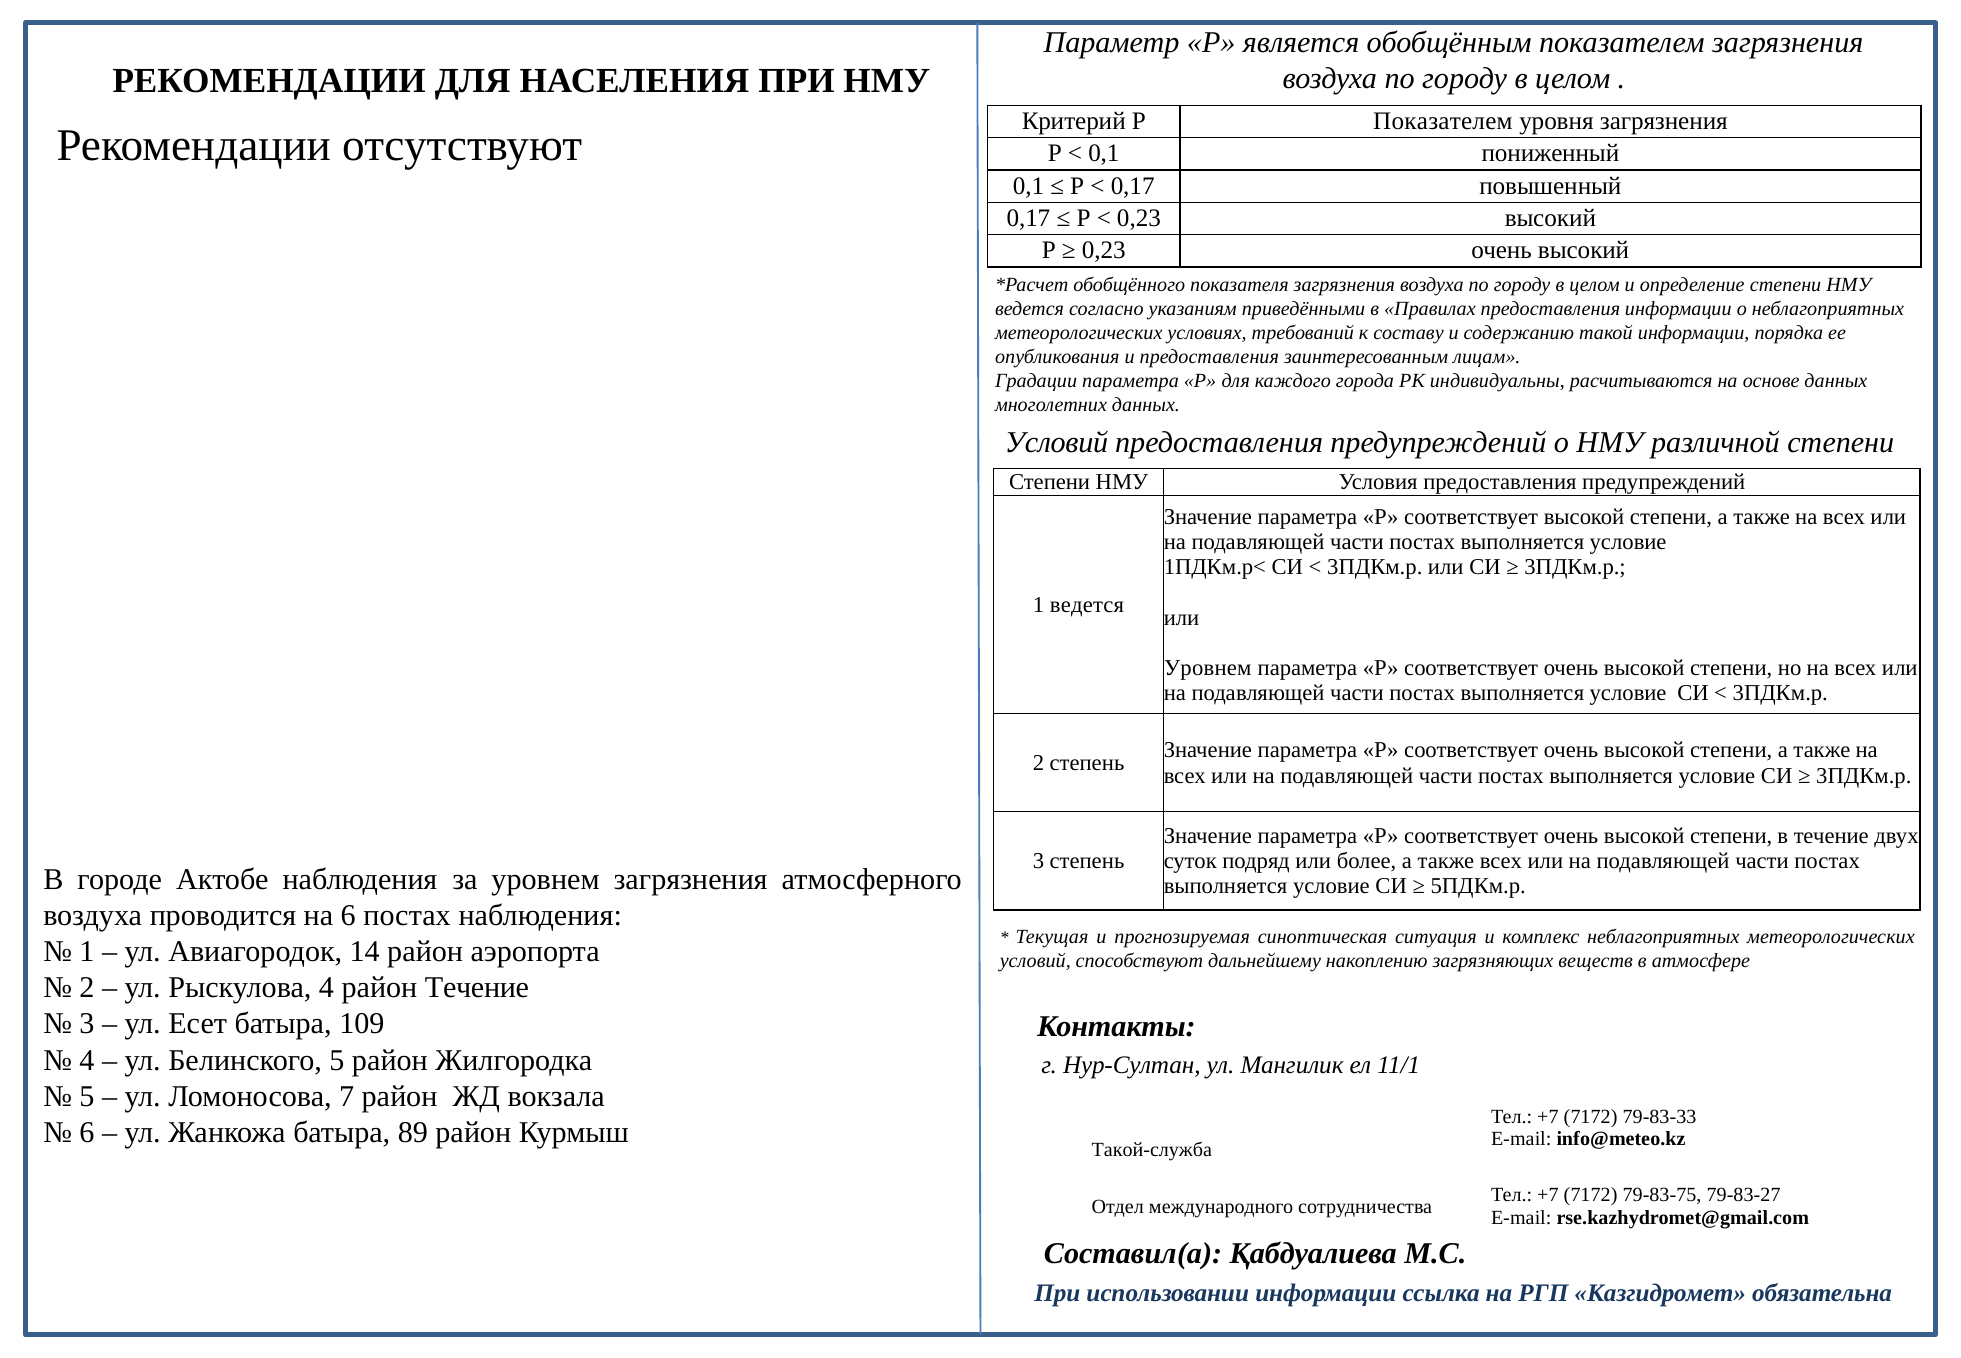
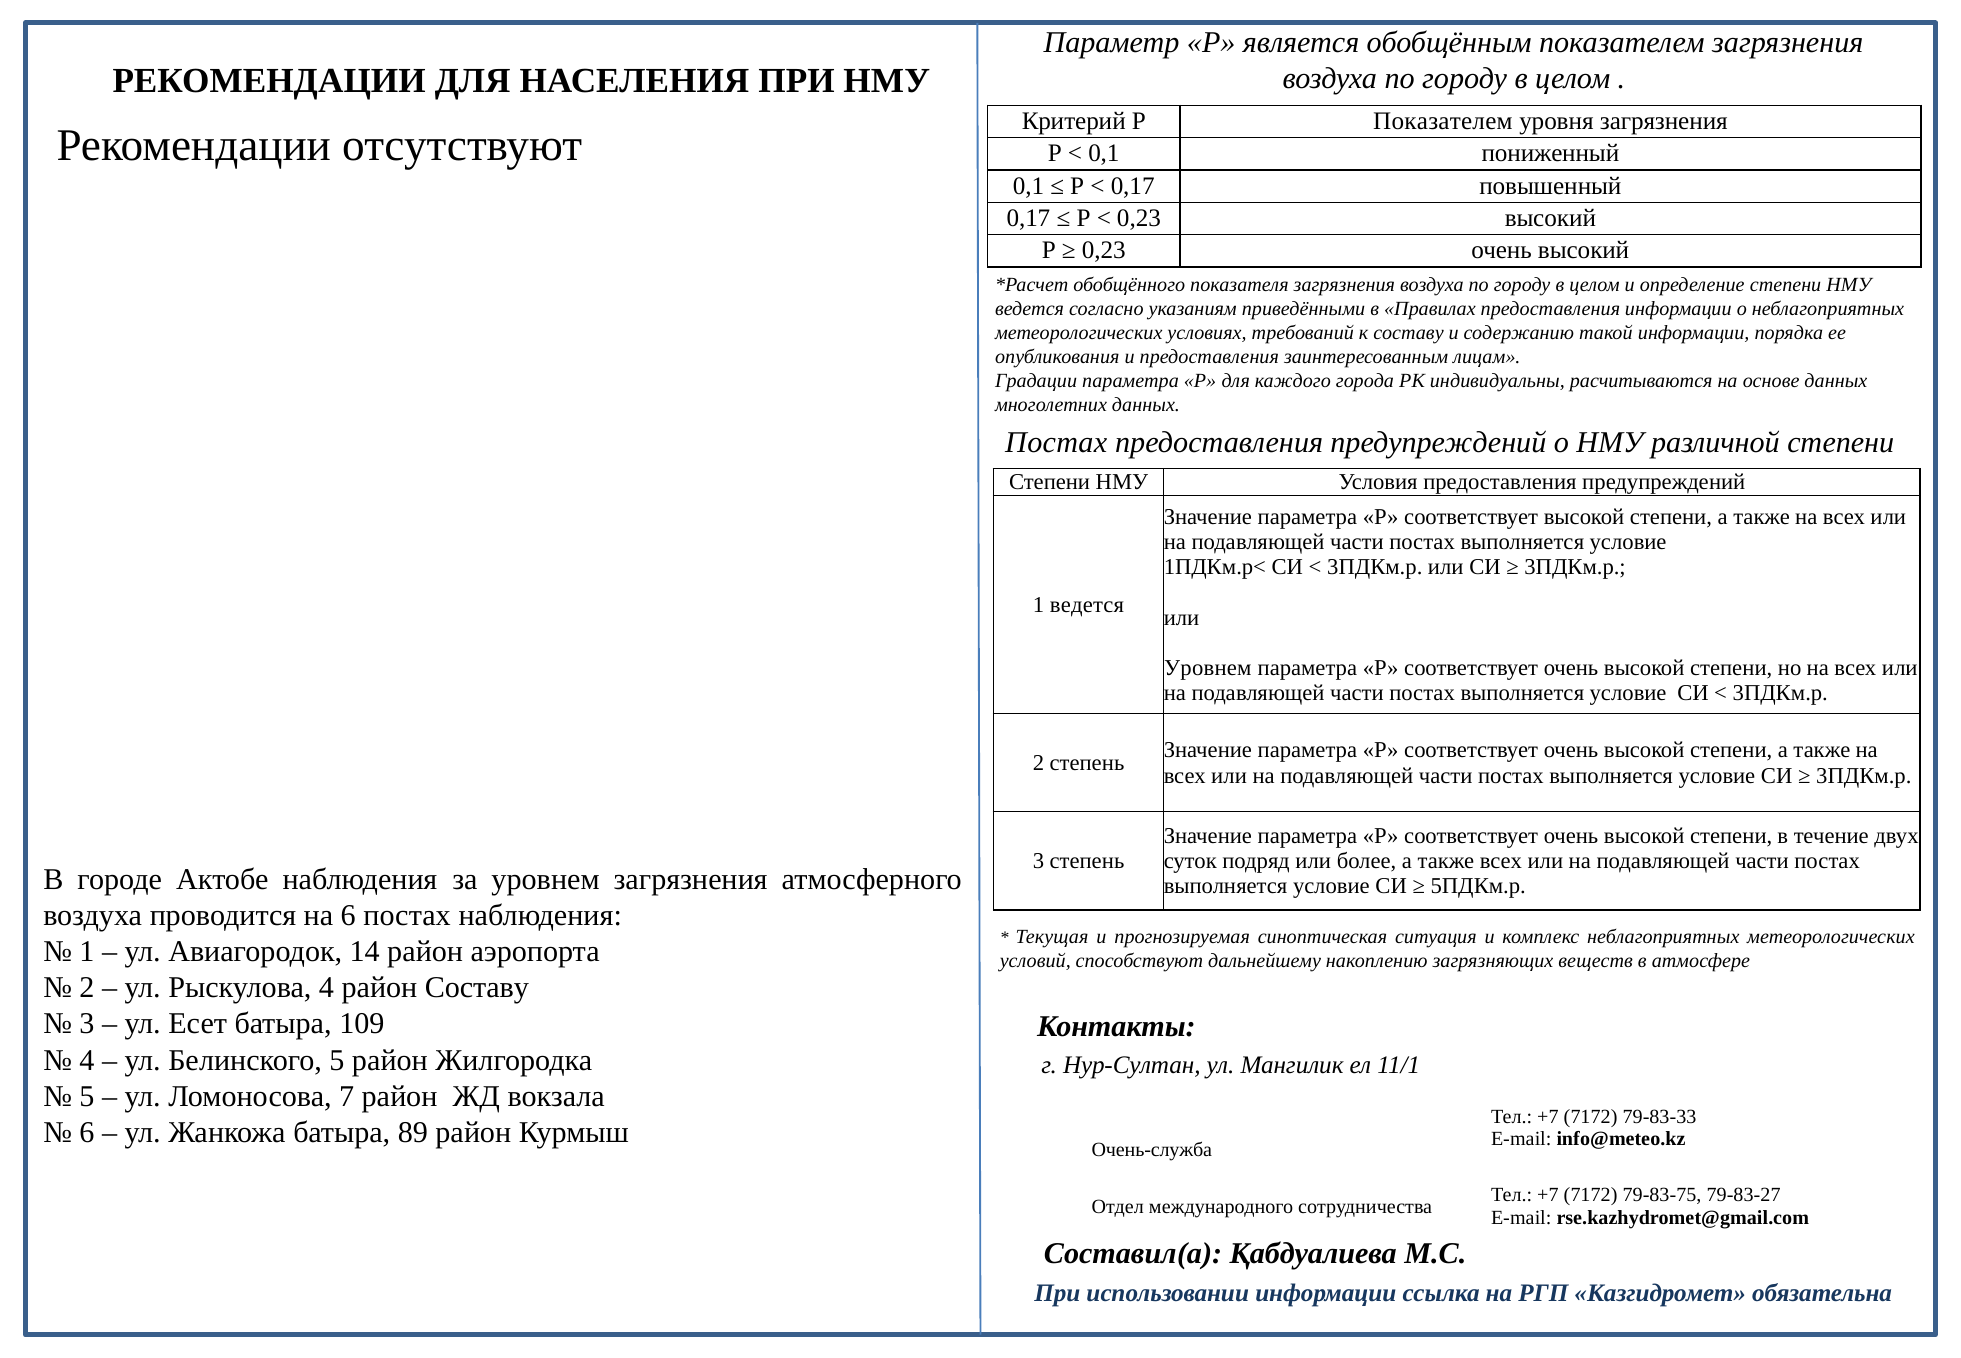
Условий: Условий -> Постах (1056, 443)
район Течение: Течение -> Составу (477, 987)
Такой-служба: Такой-служба -> Очень-служба (1152, 1150)
